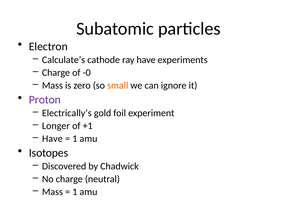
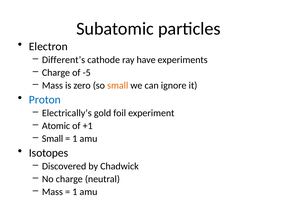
Calculate’s: Calculate’s -> Different’s (64, 60)
-0: -0 -> -5 (87, 73)
Proton colour: purple -> blue (45, 100)
Longer: Longer -> Atomic (56, 126)
Have: Have -> Small (52, 138)
